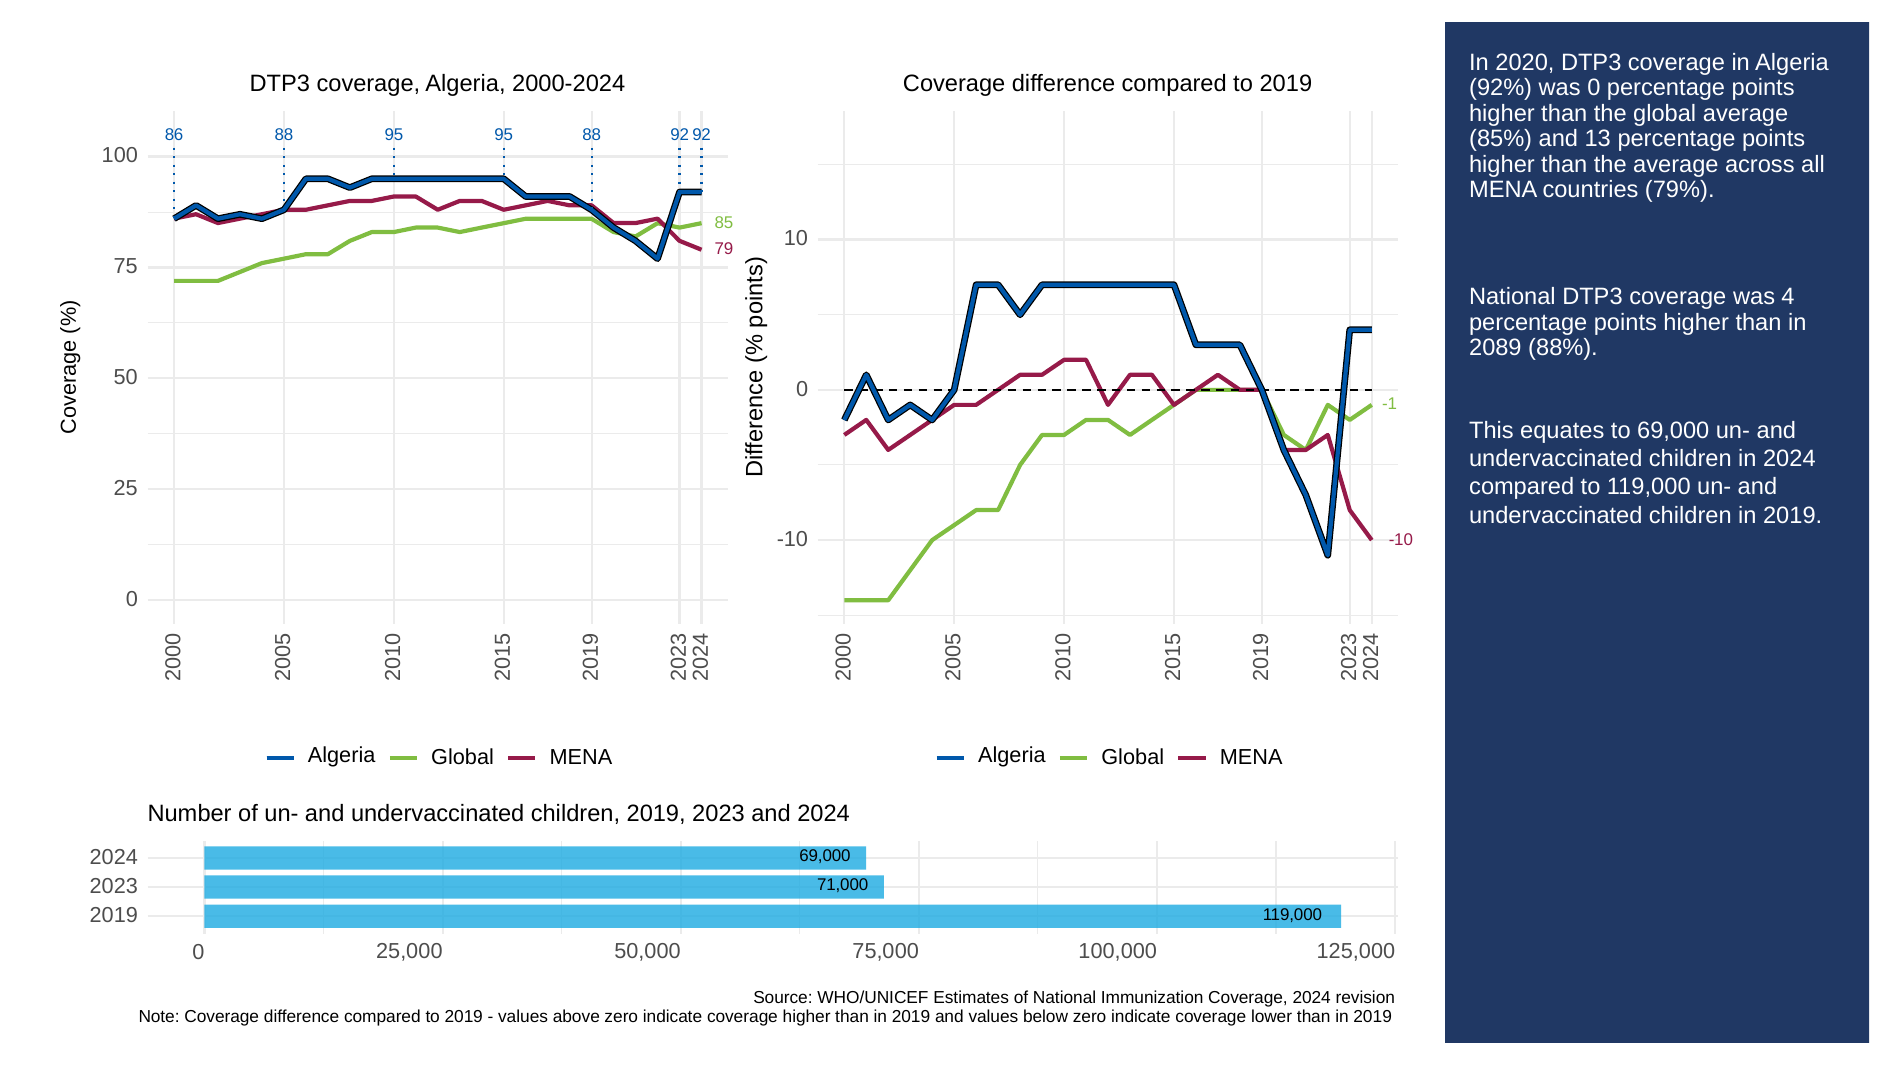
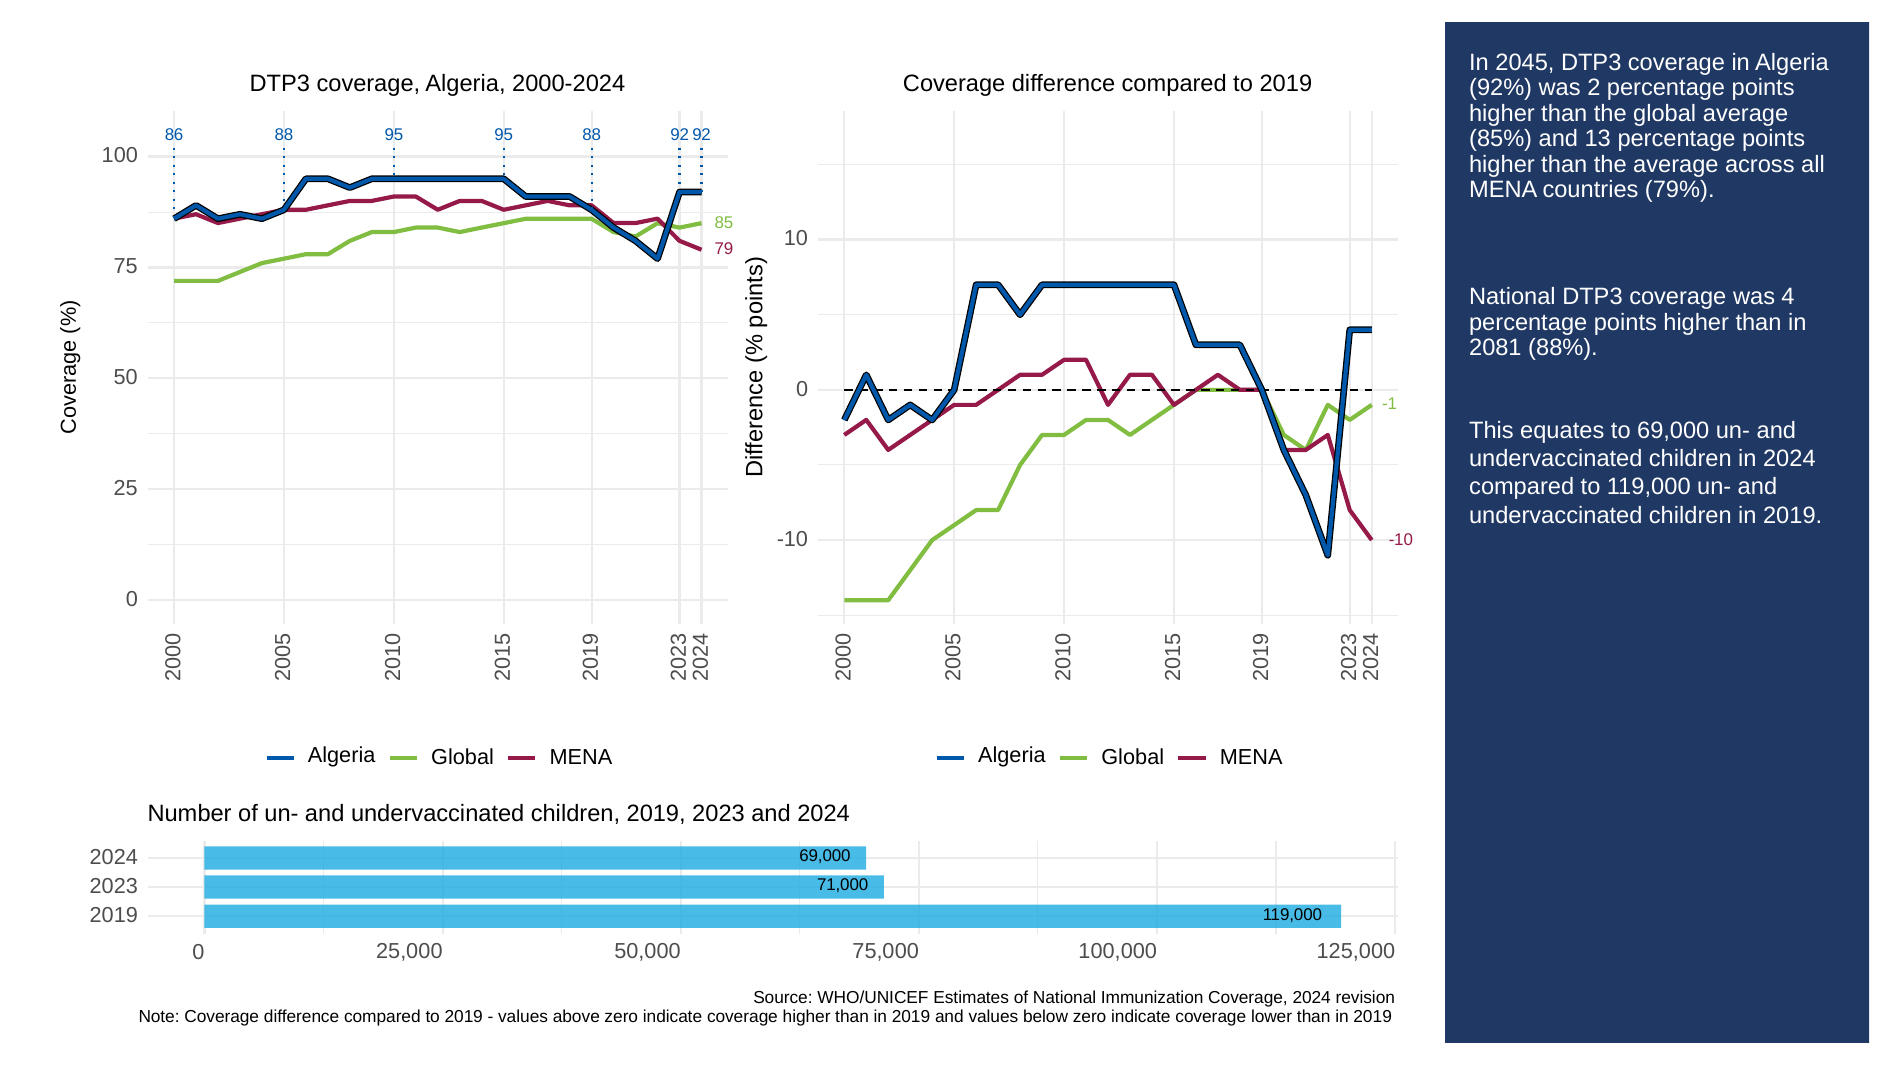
2020: 2020 -> 2045 (1525, 62)
was 0: 0 -> 2 (1594, 88)
2089: 2089 -> 2081 (1495, 348)
